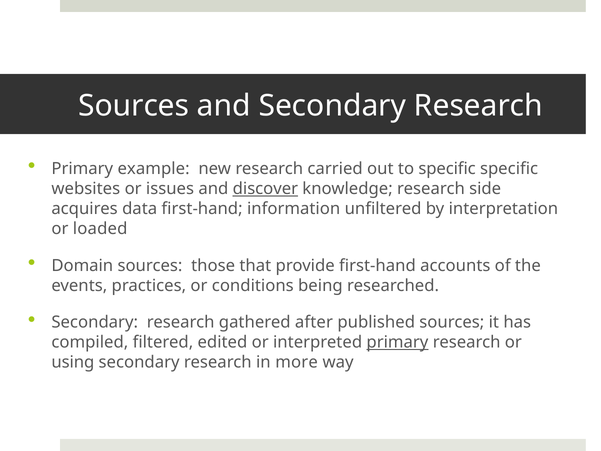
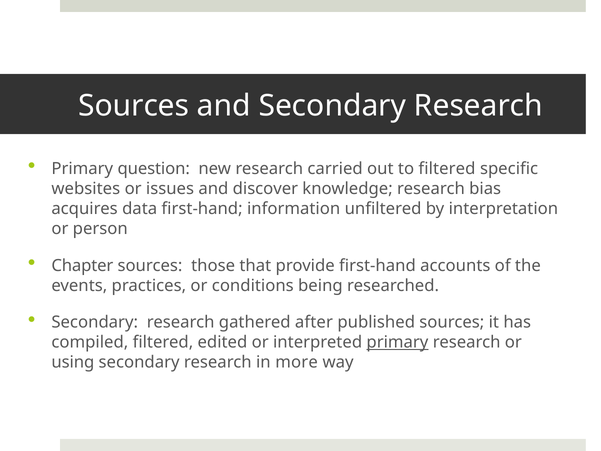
example: example -> question (154, 169)
to specific: specific -> filtered (447, 169)
discover underline: present -> none (265, 189)
side: side -> bias (485, 189)
loaded: loaded -> person (100, 229)
Domain: Domain -> Chapter (82, 265)
